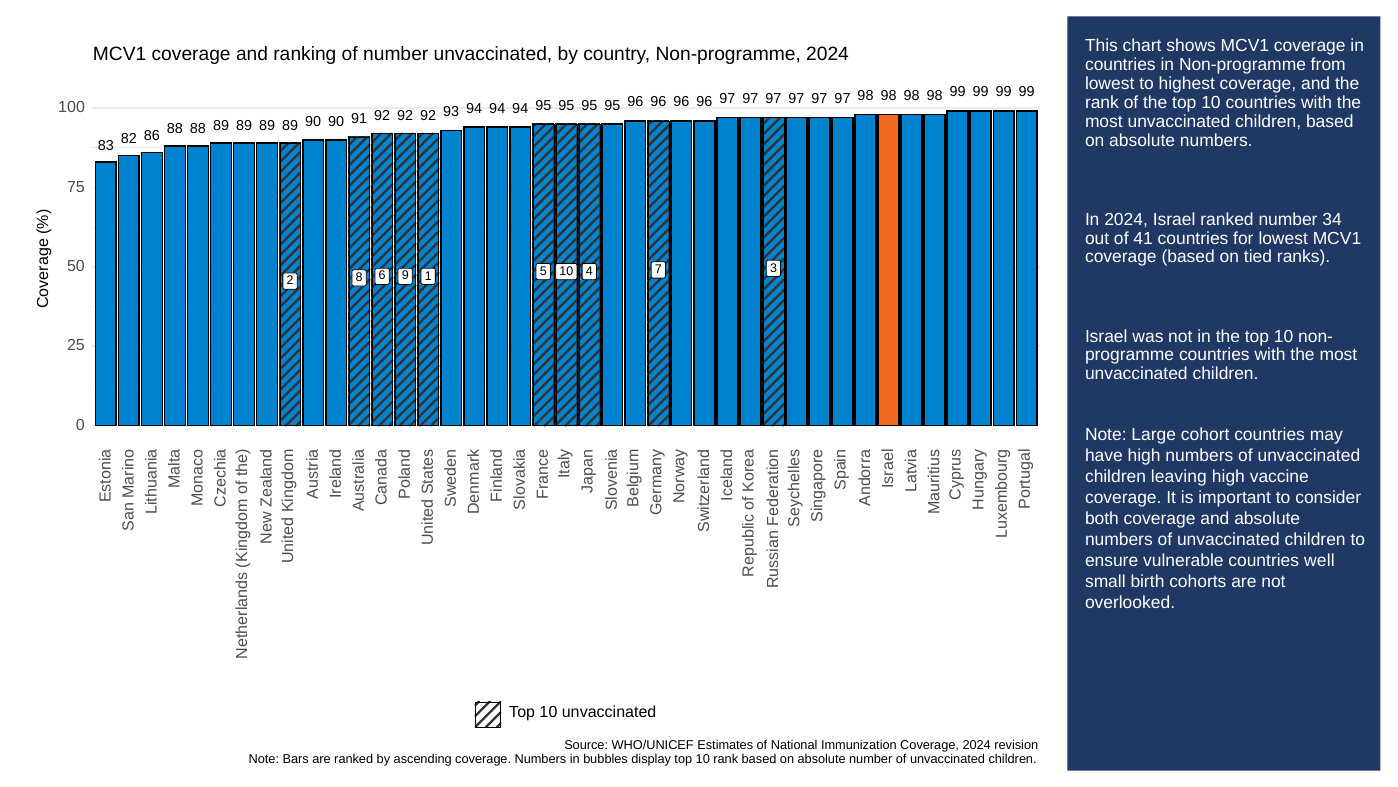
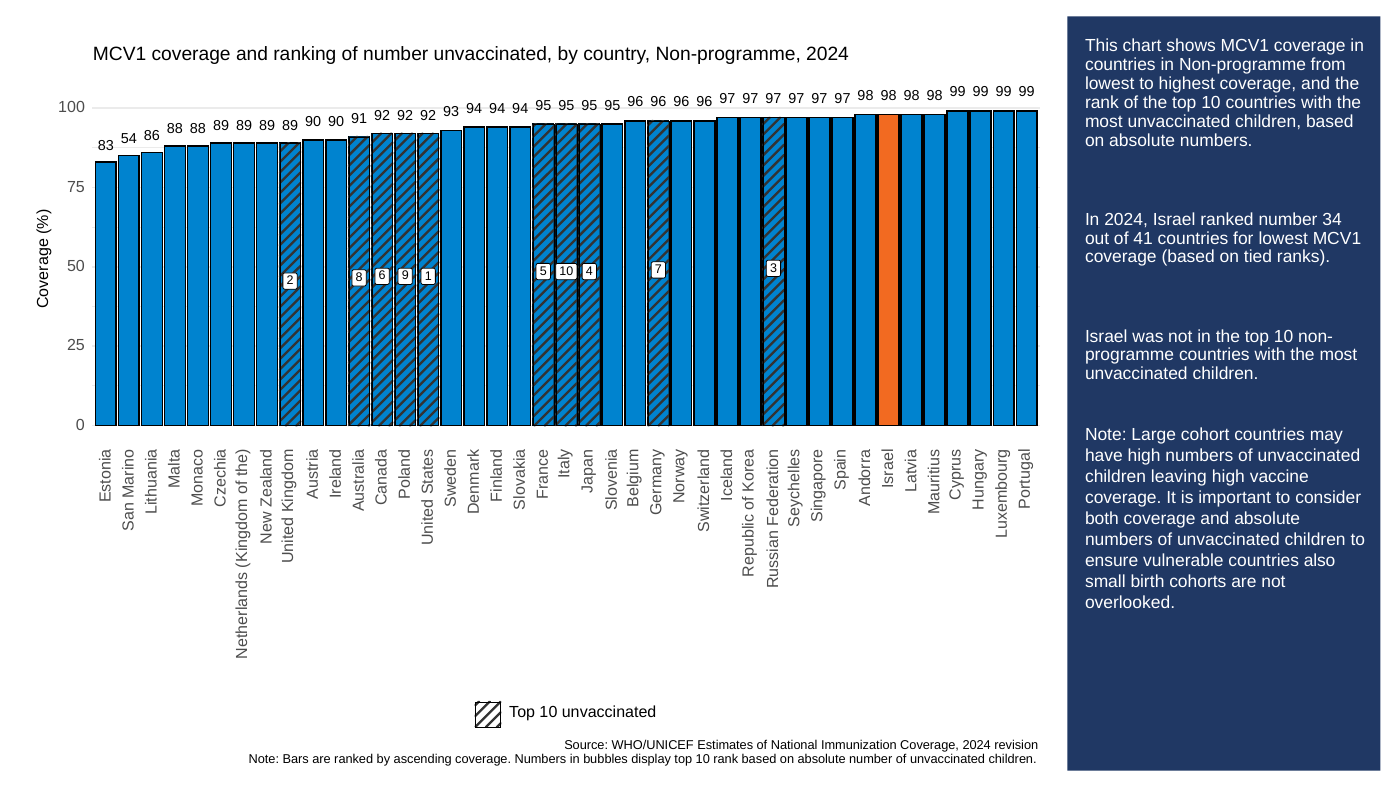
82: 82 -> 54 (129, 139)
well: well -> also (1320, 560)
